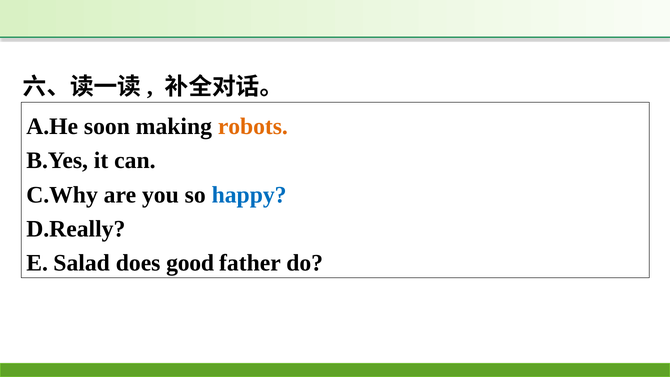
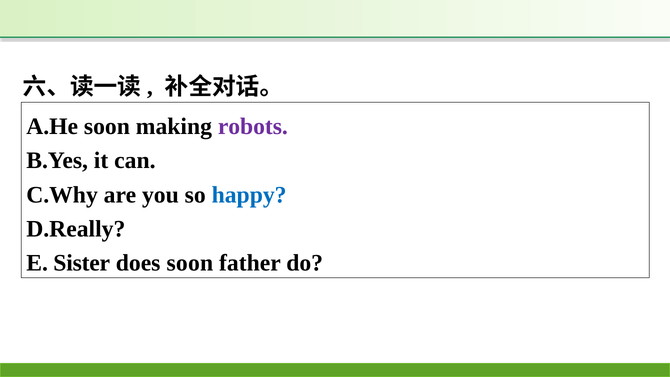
robots colour: orange -> purple (253, 127)
Salad: Salad -> Sister (82, 263)
does good: good -> soon (190, 263)
